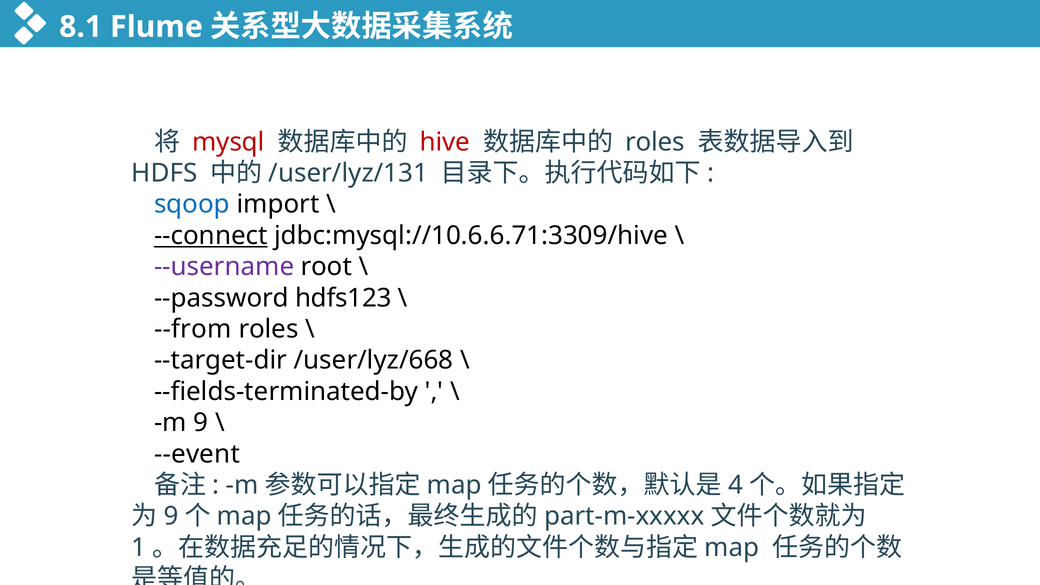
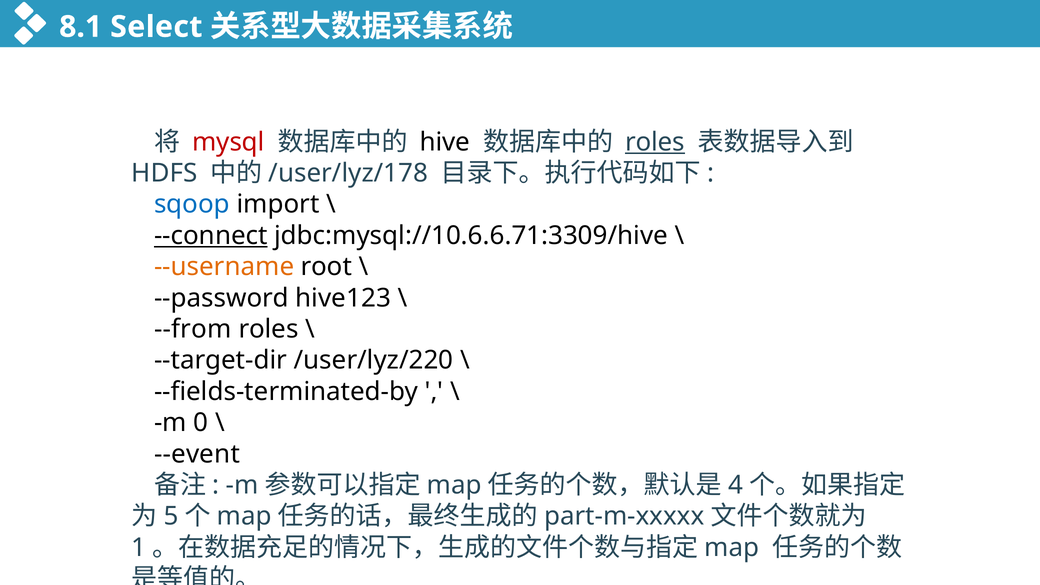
Flume: Flume -> Select (156, 27)
hive colour: red -> black (445, 142)
roles underline: none -> present (655, 142)
/user/lyz/131: /user/lyz/131 -> /user/lyz/178 (348, 173)
--username colour: purple -> orange (224, 267)
hdfs123: hdfs123 -> hive123 (343, 298)
/user/lyz/668: /user/lyz/668 -> /user/lyz/220 (373, 360)
m 9: 9 -> 0 (201, 423)
9: 9 -> 5 (171, 516)
